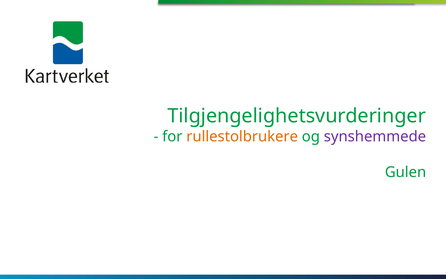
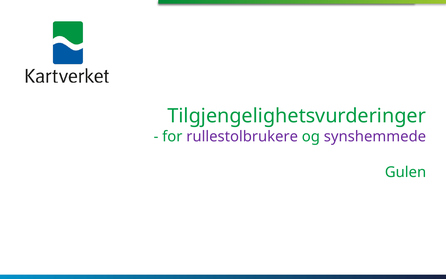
rullestolbrukere colour: orange -> purple (242, 136)
